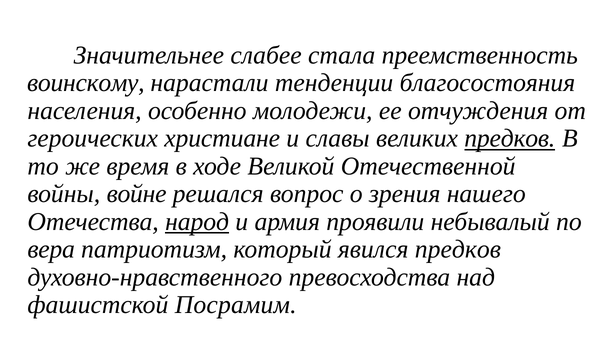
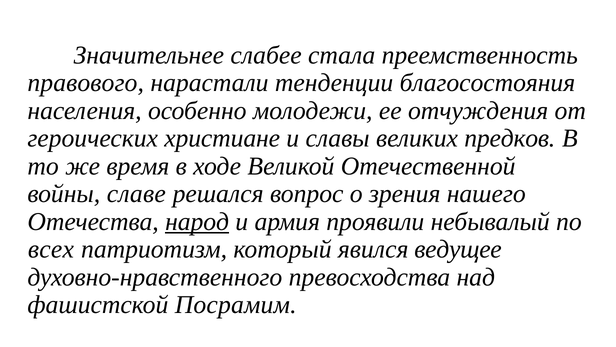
воинскому: воинскому -> правового (86, 83)
предков underline: present -> none (510, 138)
войне: войне -> славе (136, 194)
вера: вера -> всех (51, 249)
явился предков: предков -> ведущее (458, 249)
